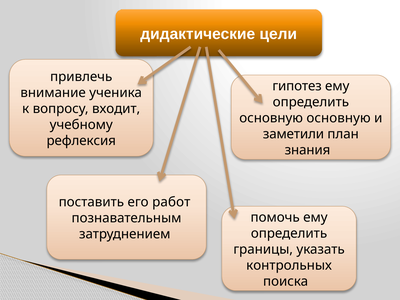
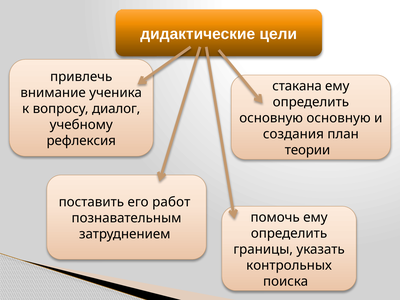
гипотез: гипотез -> стакана (297, 86)
входит: входит -> диалог (116, 109)
заметили: заметили -> создания (293, 134)
знания: знания -> теории (308, 150)
